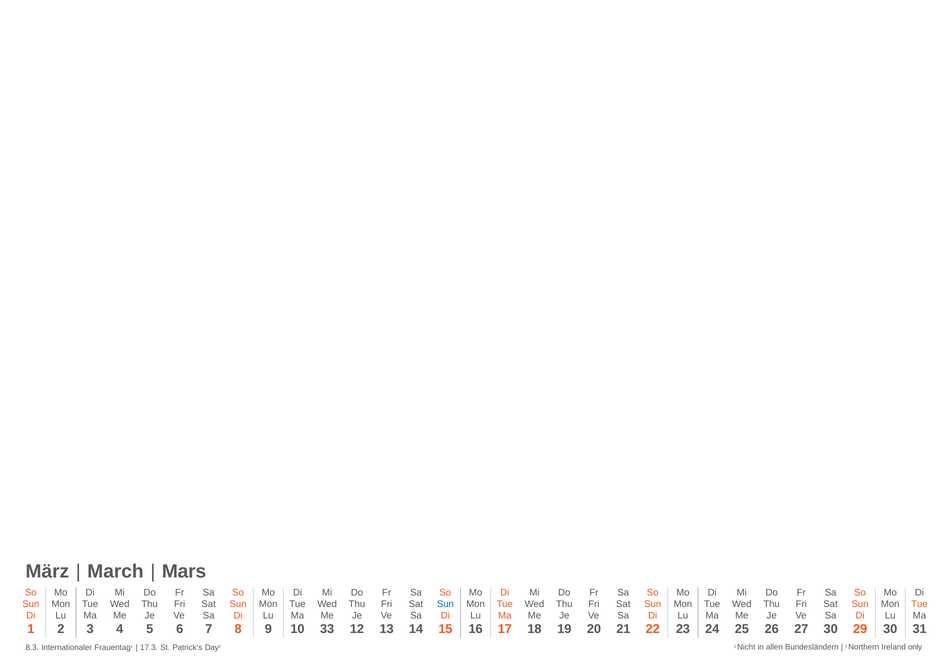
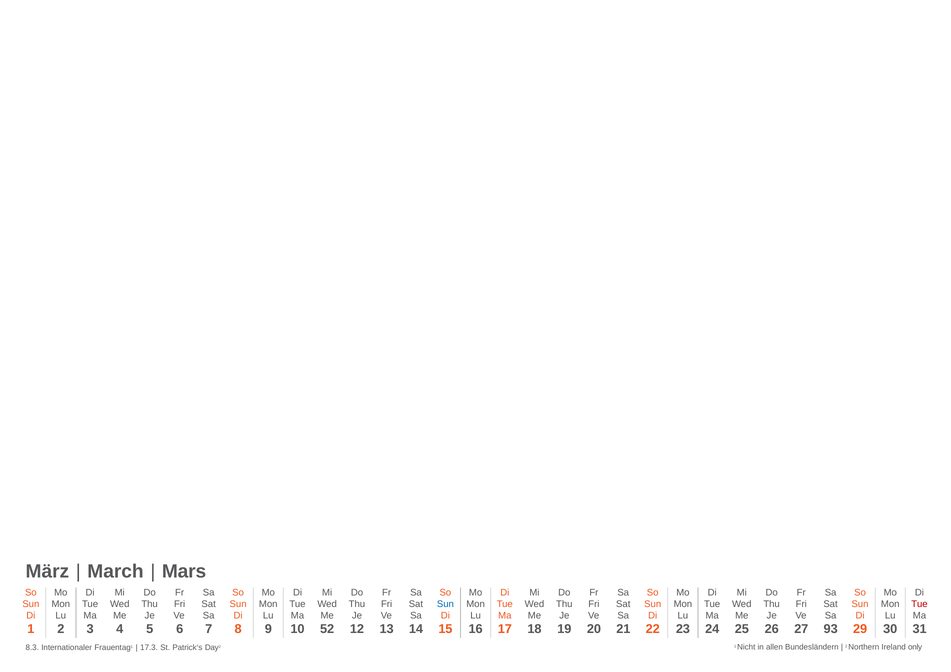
Tue colour: orange -> red (920, 604)
33: 33 -> 52 (327, 630)
27 30: 30 -> 93 (831, 630)
